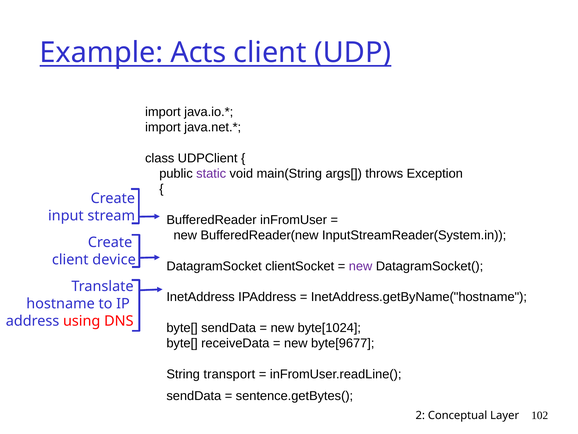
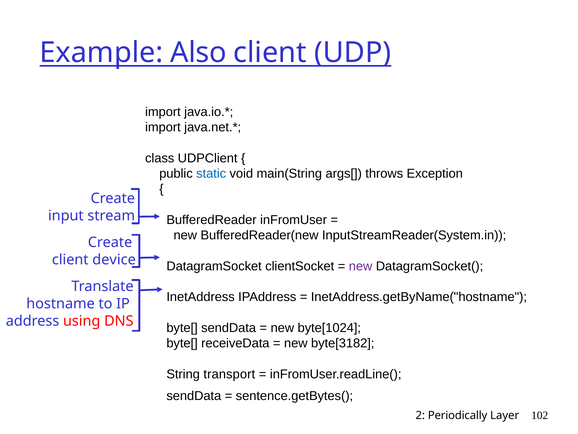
Acts: Acts -> Also (198, 53)
static colour: purple -> blue (211, 173)
byte[9677: byte[9677 -> byte[3182 (343, 343)
Conceptual: Conceptual -> Periodically (458, 415)
